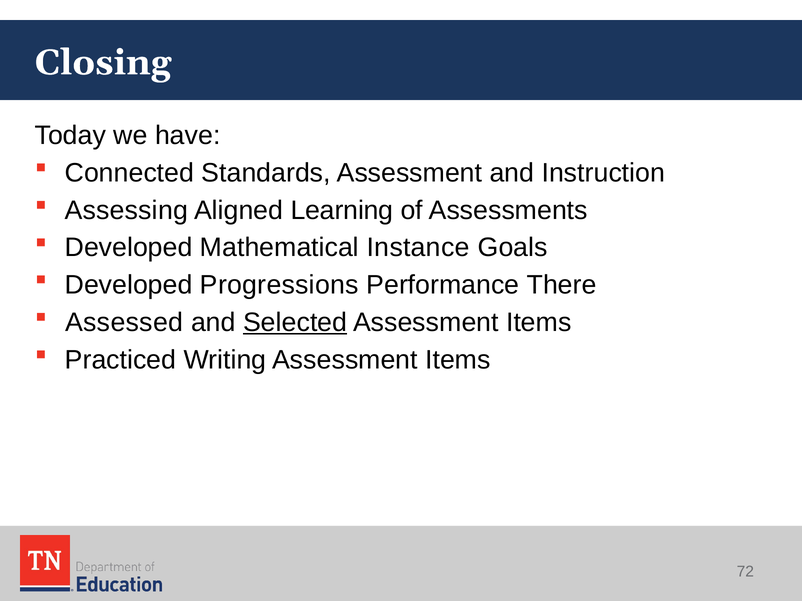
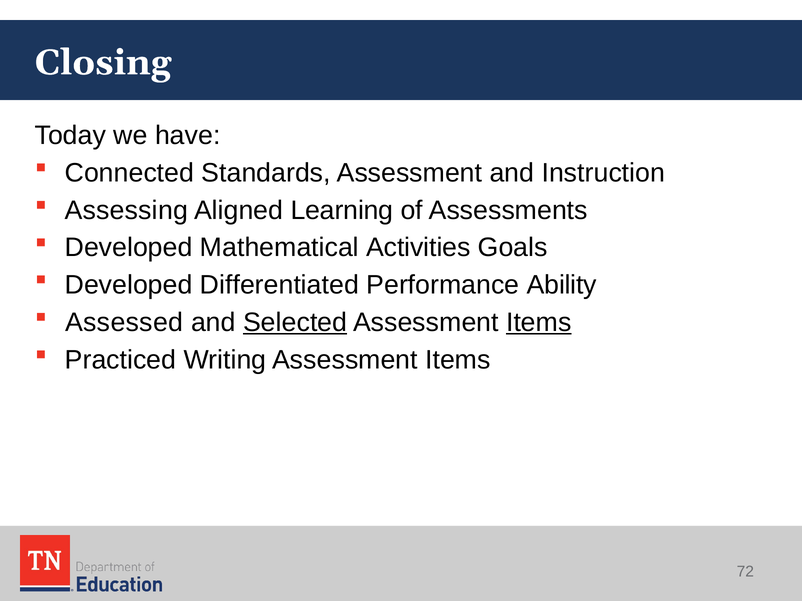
Instance: Instance -> Activities (418, 248)
Progressions: Progressions -> Differentiated (279, 285)
There: There -> Ability (562, 285)
Items underline: none -> present (539, 323)
